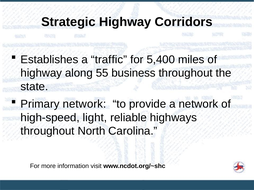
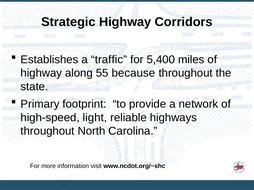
business: business -> because (133, 73)
Primary network: network -> footprint (85, 104)
